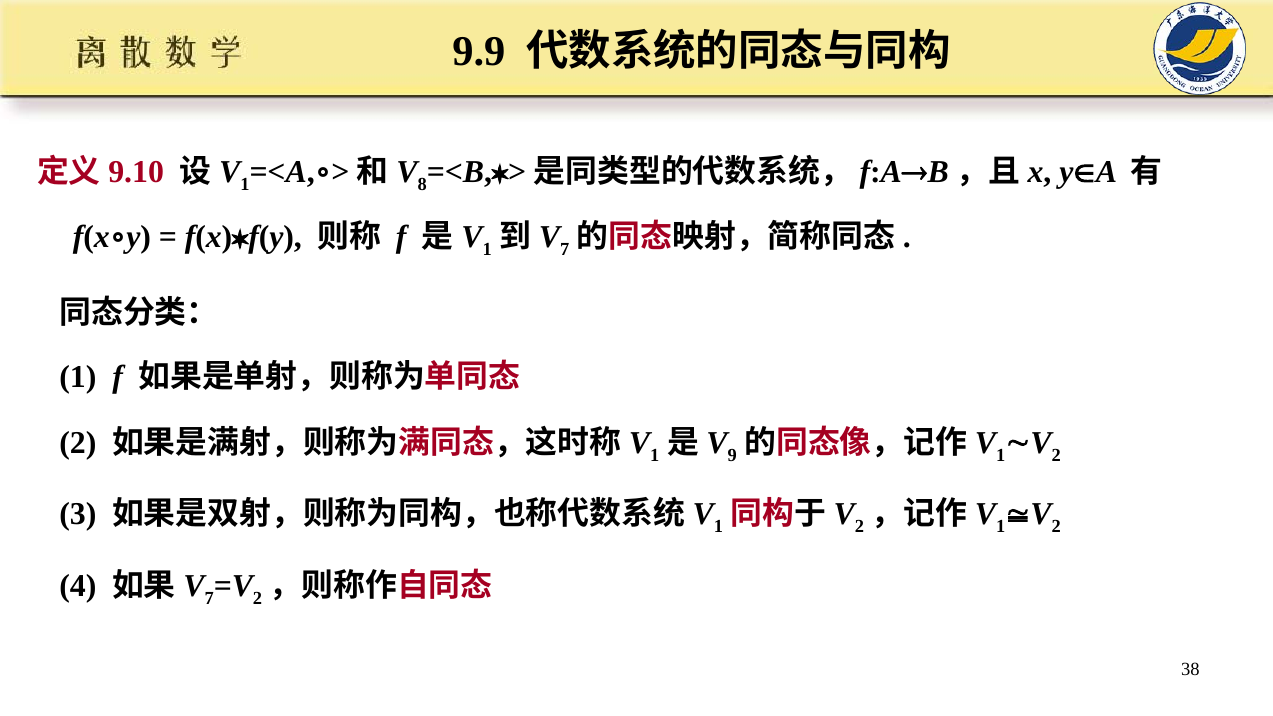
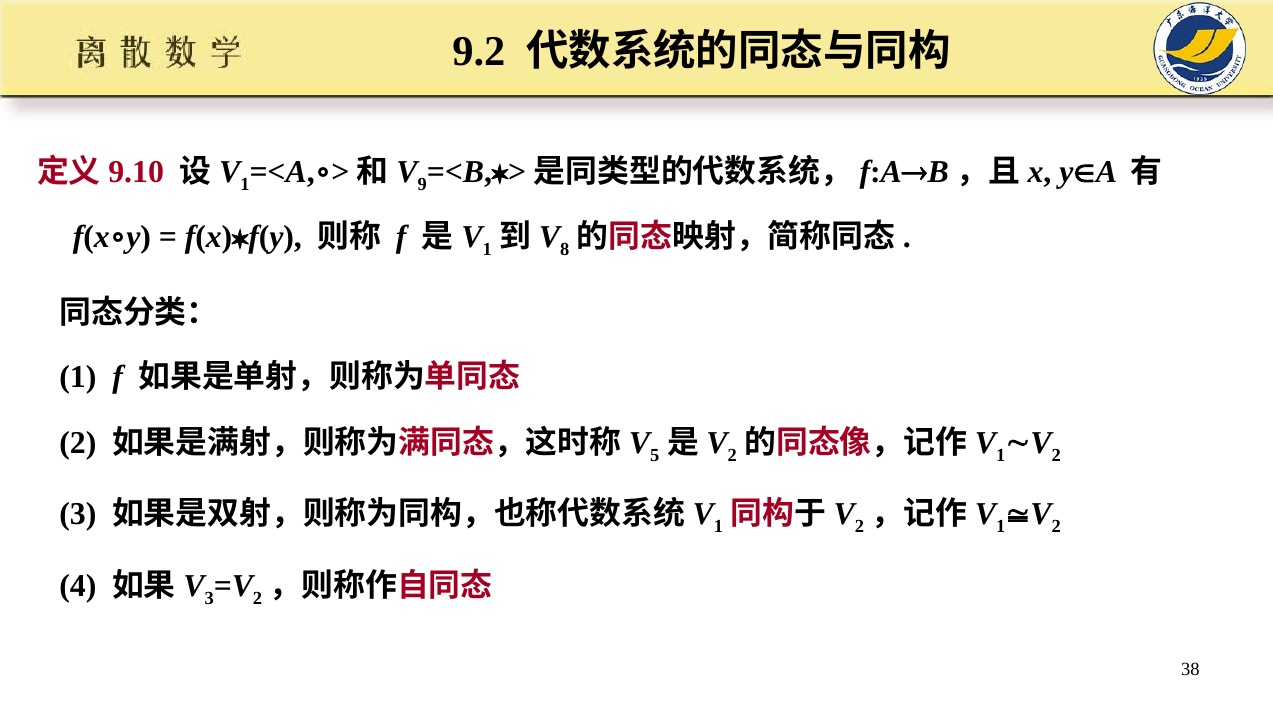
9.9: 9.9 -> 9.2 (479, 52)
8: 8 -> 9 (422, 184)
7: 7 -> 8 (565, 250)
1: 1 -> 5 (655, 455)
9: 9 -> 2 (732, 455)
7: 7 -> 3 (209, 598)
